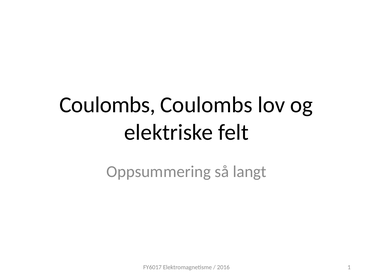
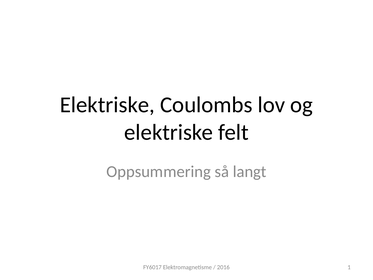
Coulombs: Coulombs -> Elektriske (107, 105)
